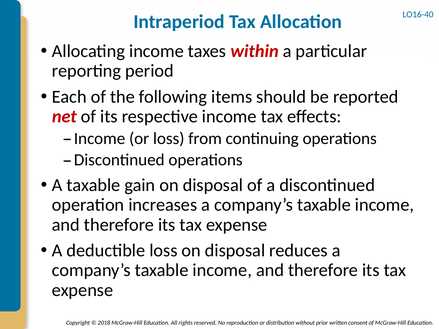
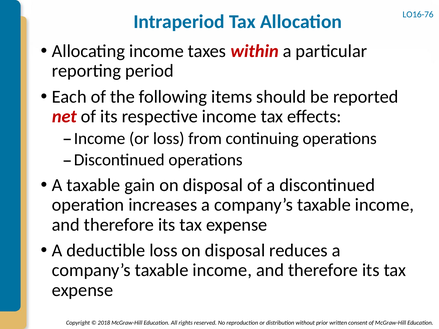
LO16-40: LO16-40 -> LO16-76 (418, 14)
